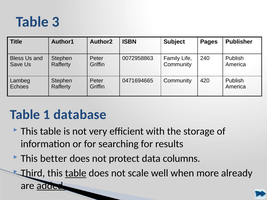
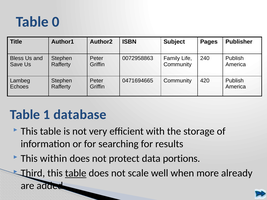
3: 3 -> 0 (56, 22)
better: better -> within (54, 159)
columns: columns -> portions (181, 159)
added underline: present -> none (51, 186)
